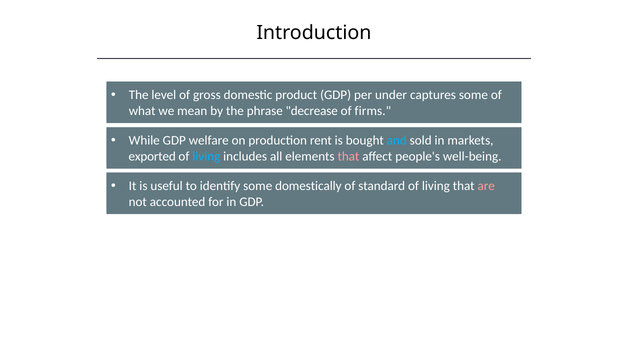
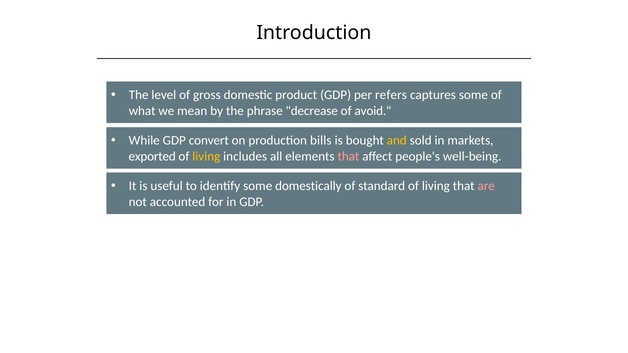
under: under -> refers (391, 95)
firms: firms -> avoid (373, 111)
welfare: welfare -> convert (209, 141)
rent: rent -> bills (321, 141)
and colour: light blue -> yellow (397, 141)
living colour: light blue -> yellow (206, 156)
